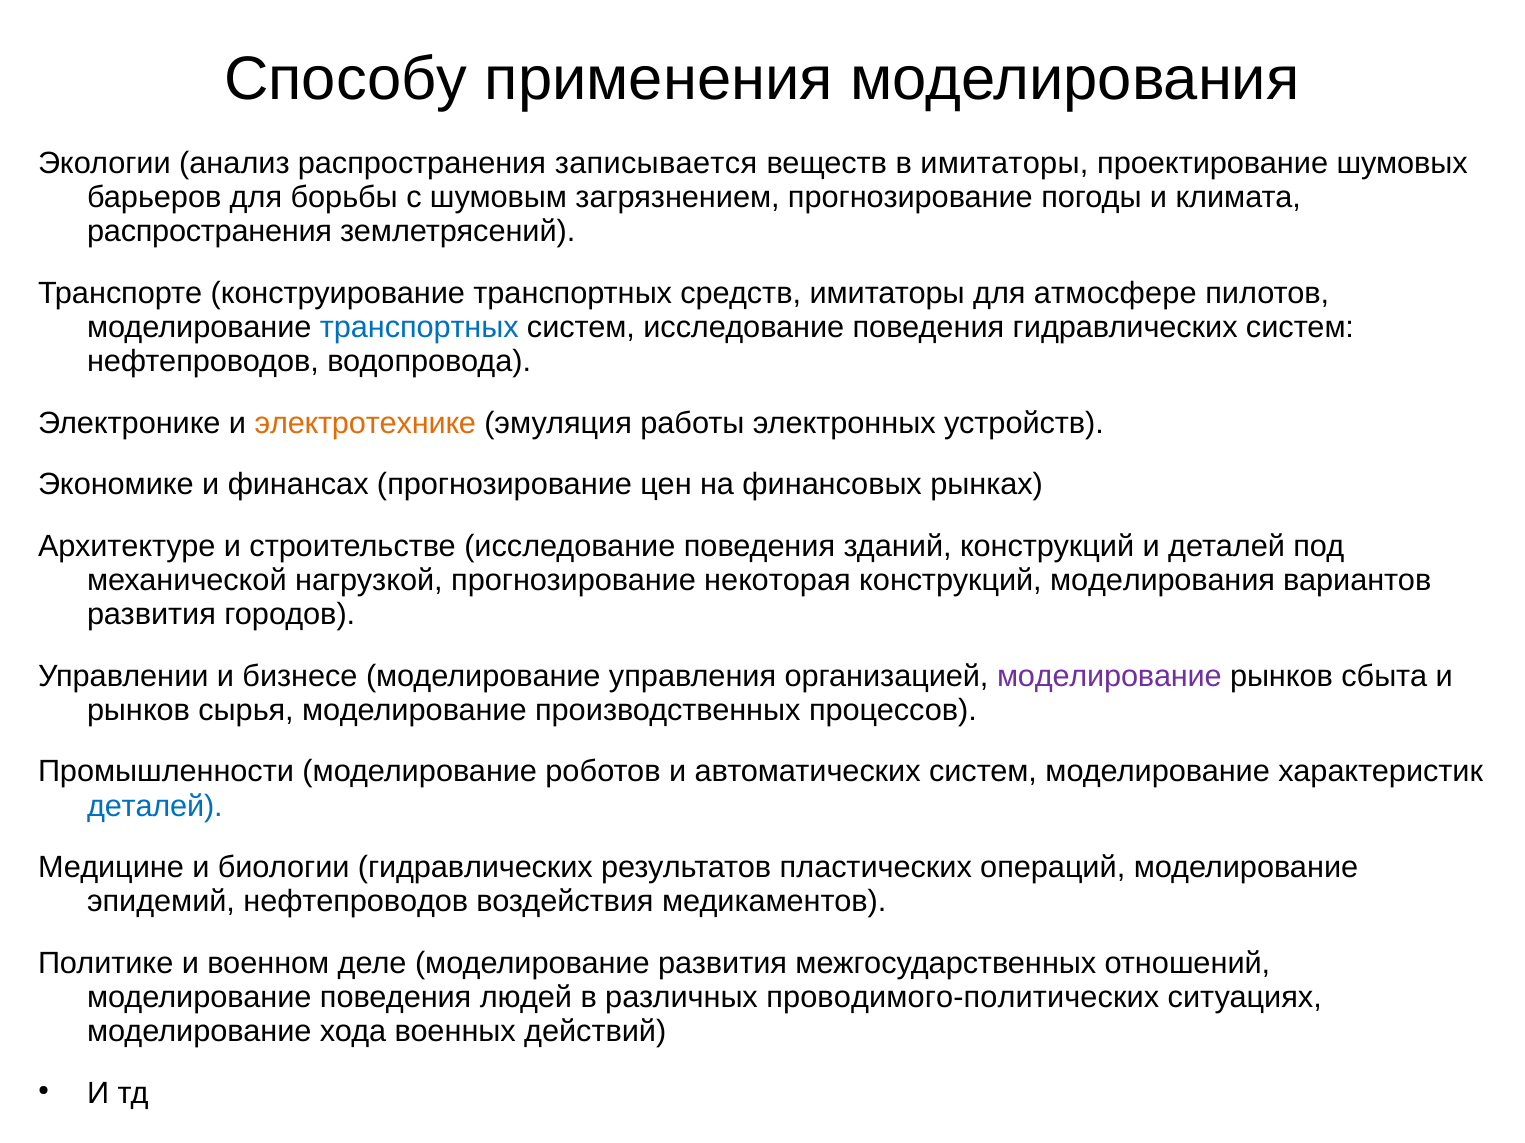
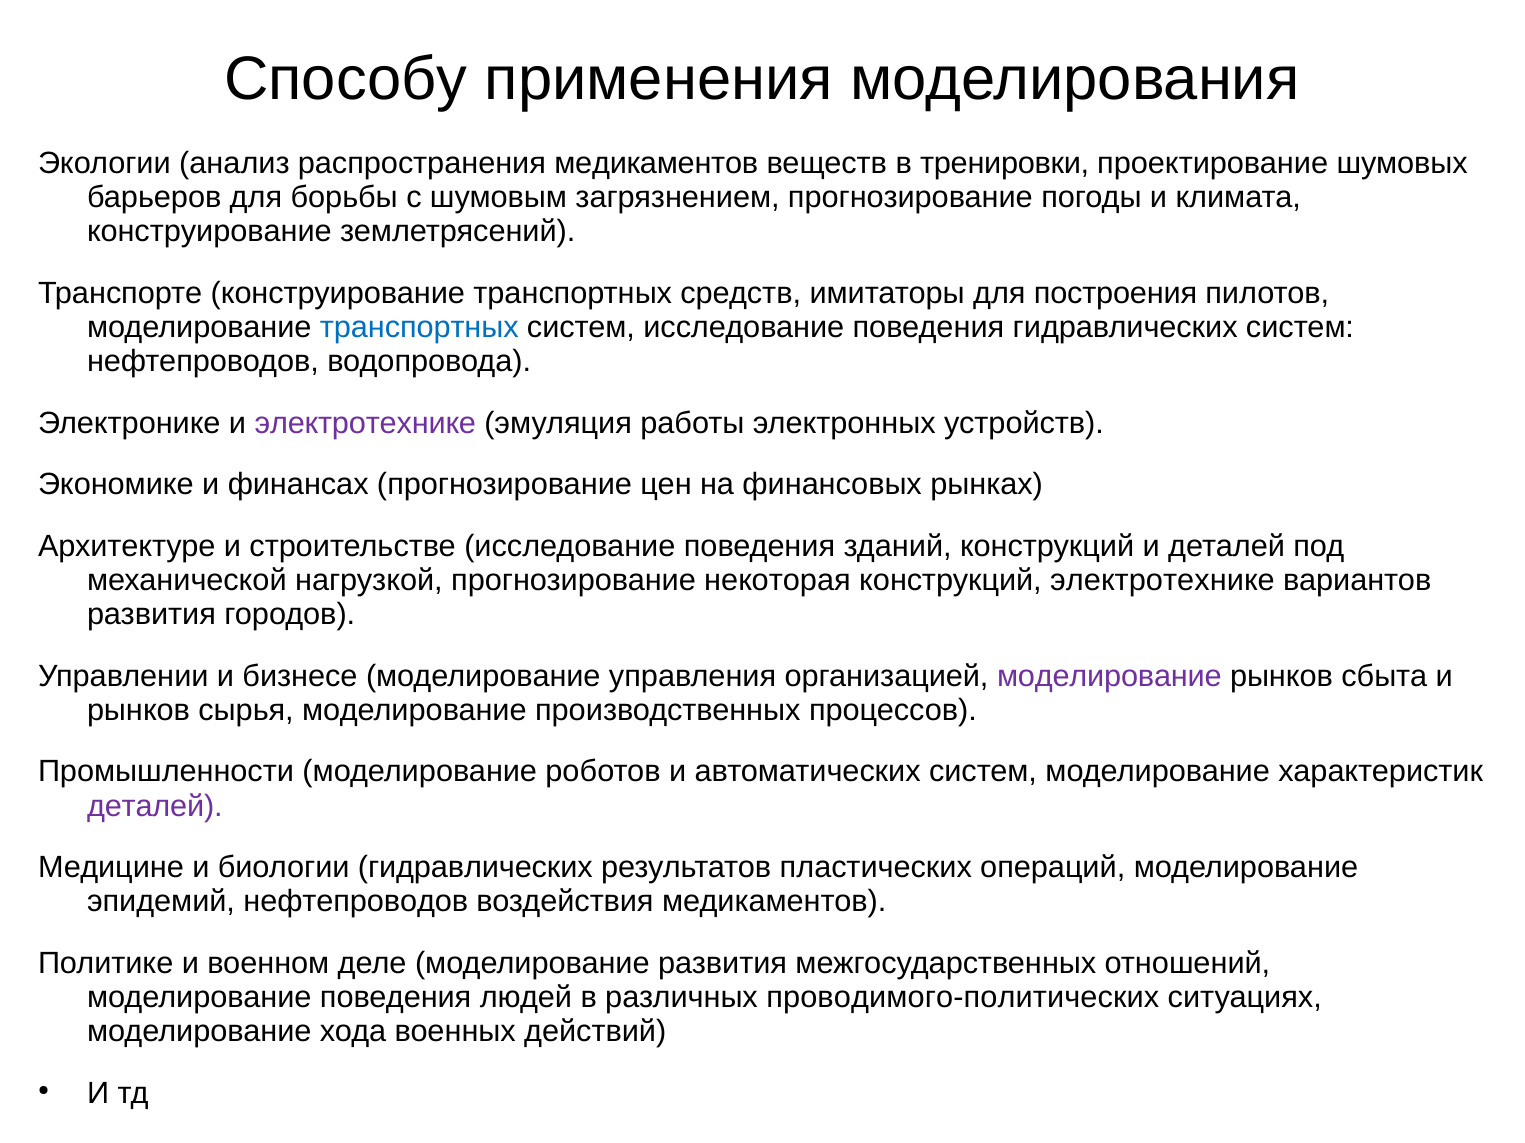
распространения записывается: записывается -> медикаментов (656, 163)
в имитаторы: имитаторы -> тренировки (1005, 163)
распространения: распространения -> конструирование (209, 232)
атмосфере: атмосфере -> построения (1116, 293)
электротехнике colour: orange -> purple (365, 423)
конструкций моделирования: моделирования -> электротехнике (1162, 581)
деталей colour: blue -> purple (155, 806)
